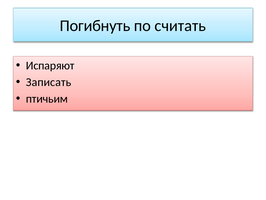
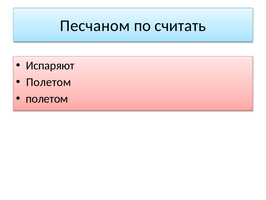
Погибнуть: Погибнуть -> Песчаном (95, 26)
Записать: Записать -> Полетом (49, 82)
птичьим: птичьим -> полетом (47, 98)
